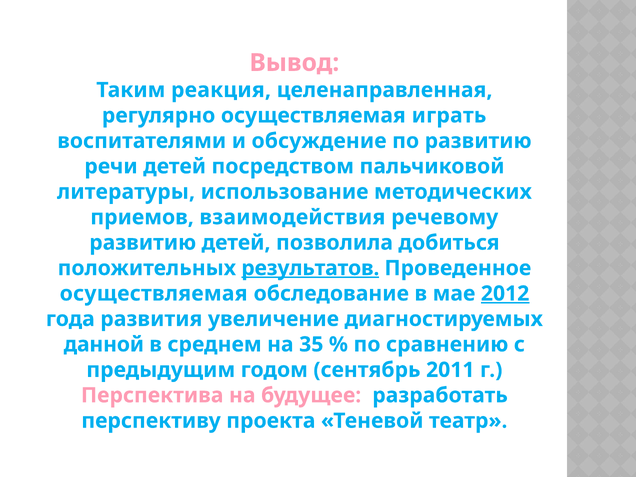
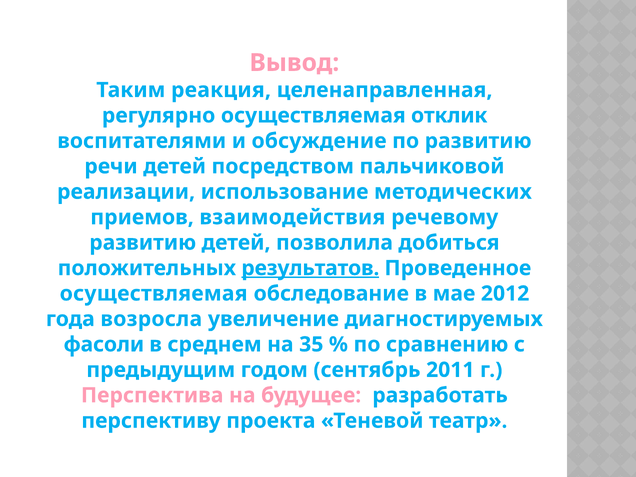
играть: играть -> отклик (449, 115)
литературы: литературы -> реализации (126, 192)
2012 underline: present -> none (505, 294)
развития: развития -> возросла (151, 319)
данной: данной -> фасоли (104, 344)
